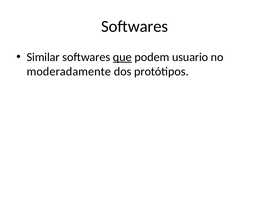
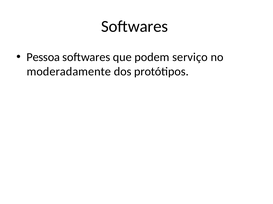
Similar: Similar -> Pessoa (43, 57)
que underline: present -> none (122, 57)
usuario: usuario -> serviço (190, 57)
